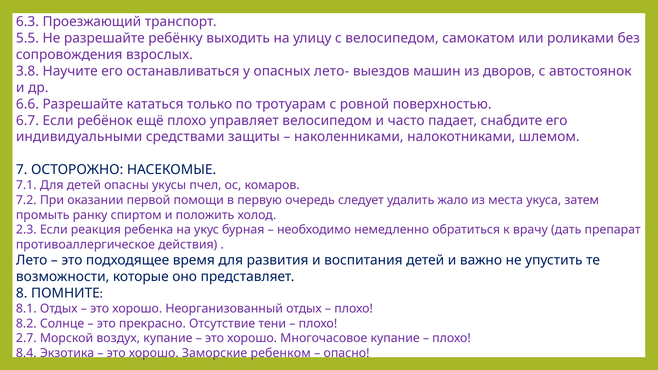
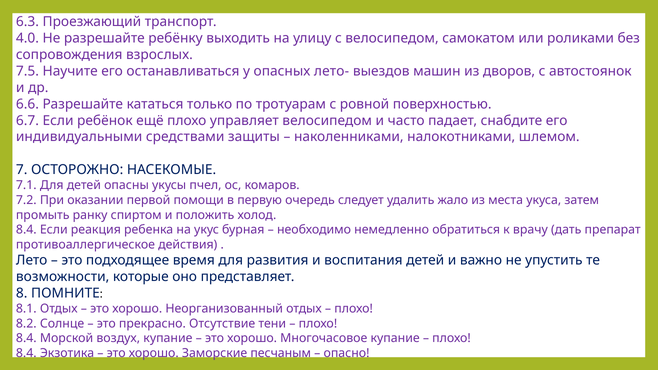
5.5: 5.5 -> 4.0 (27, 38)
3.8: 3.8 -> 7.5 (27, 71)
2.3: 2.3 -> 8.4 (26, 230)
2.7: 2.7 -> 8.4 (26, 338)
ребенком: ребенком -> песчаным (281, 353)
